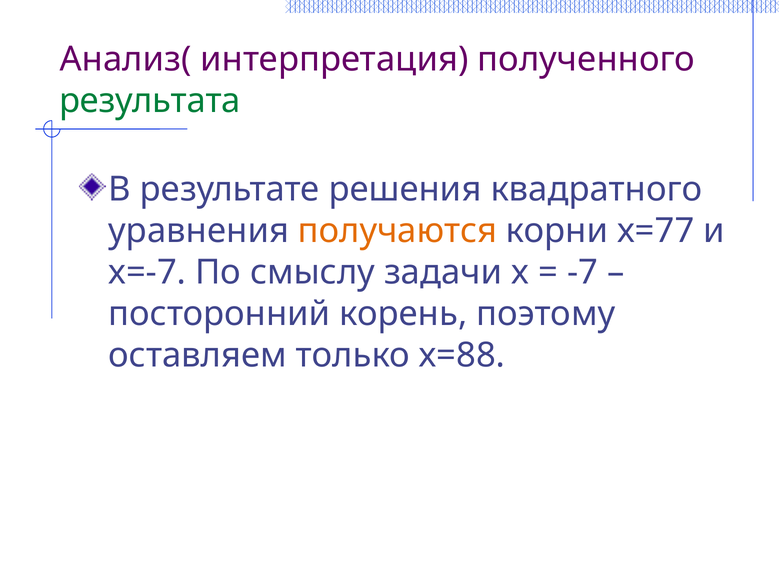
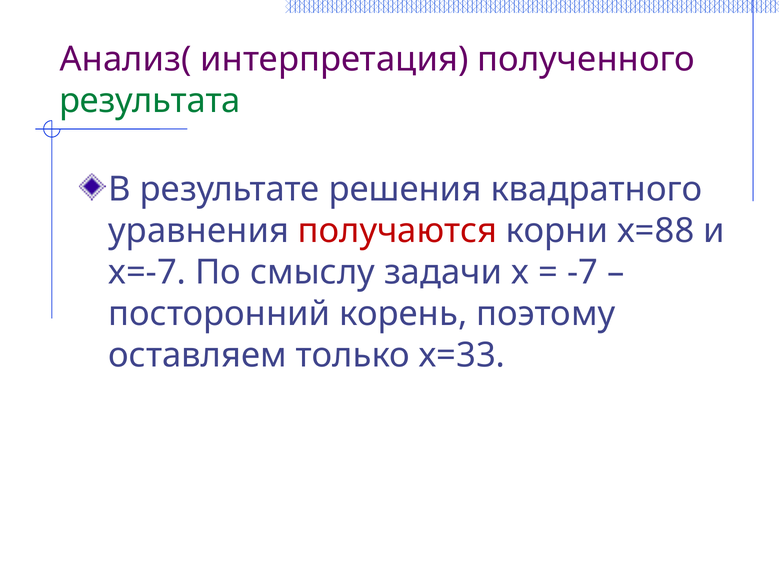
получаются colour: orange -> red (398, 231)
х=77: х=77 -> х=88 (656, 231)
х=88: х=88 -> х=33 (462, 356)
